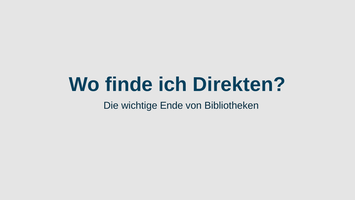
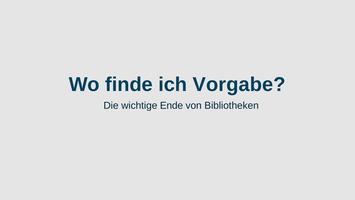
Direkten: Direkten -> Vorgabe (239, 84)
